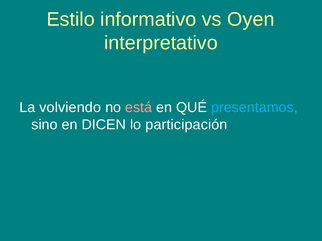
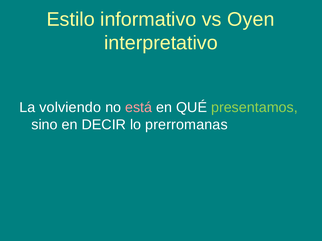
presentamos colour: light blue -> light green (254, 108)
DICEN: DICEN -> DECIR (104, 125)
participación: participación -> prerromanas (186, 125)
